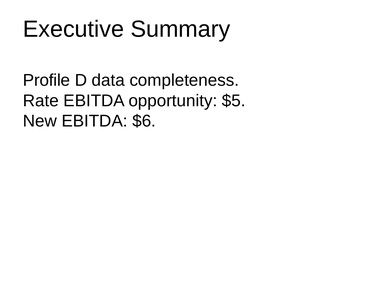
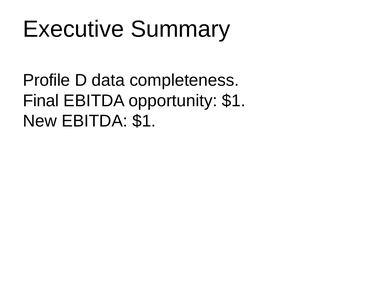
Rate: Rate -> Final (41, 100)
opportunity $5: $5 -> $1 (234, 100)
EBITDA $6: $6 -> $1 (144, 121)
